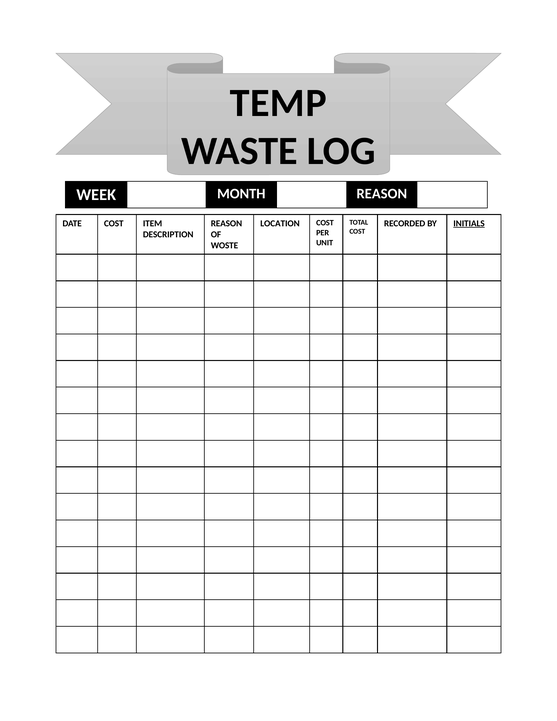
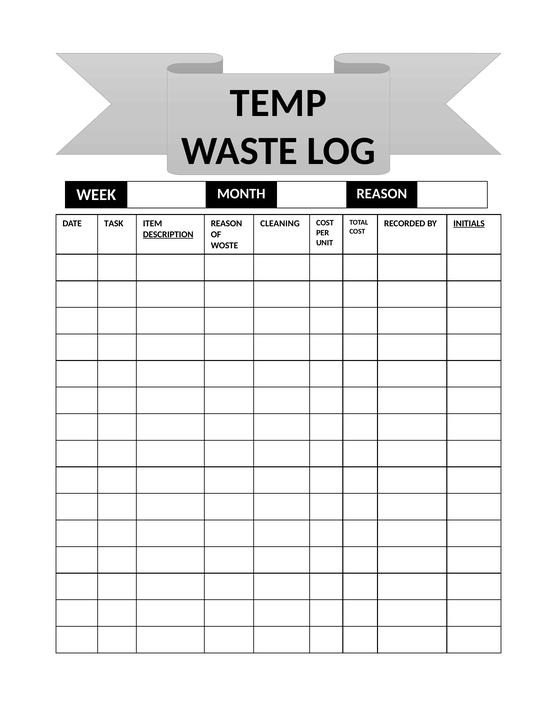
DATE COST: COST -> TASK (114, 223)
LOCATION: LOCATION -> CLEANING (280, 223)
DESCRIPTION underline: none -> present (168, 234)
